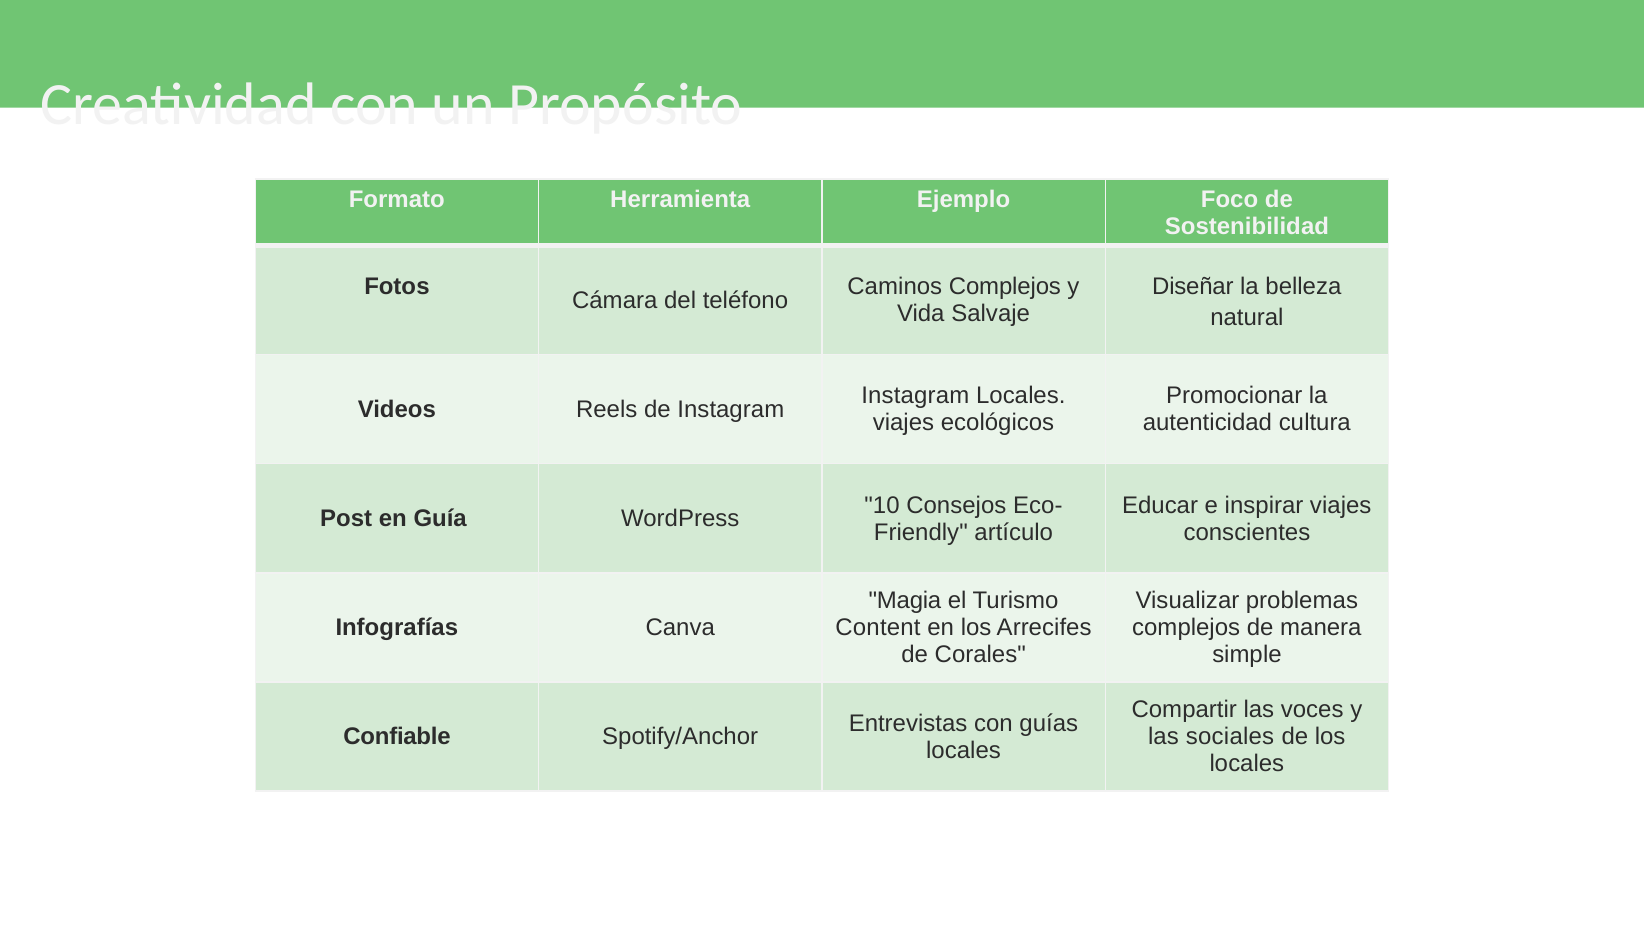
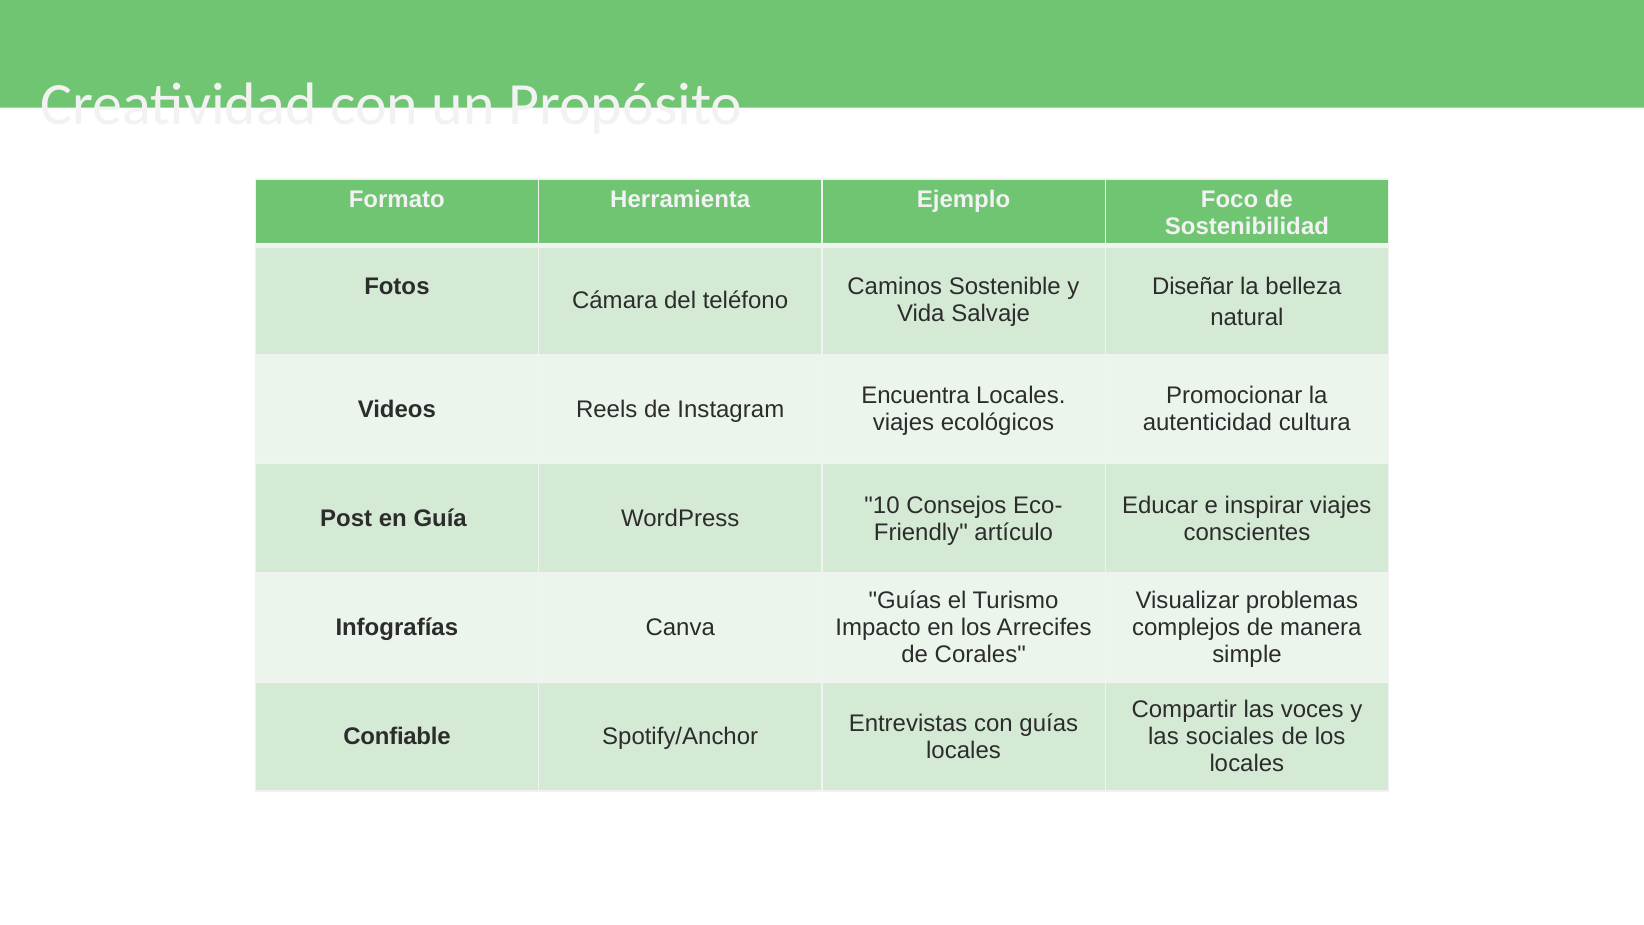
Caminos Complejos: Complejos -> Sostenible (1005, 287)
Instagram: Instagram -> Encuentra (916, 396)
Magia: Magia -> Guías (905, 601)
Content: Content -> Impacto (878, 628)
